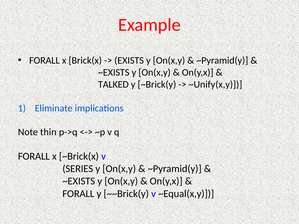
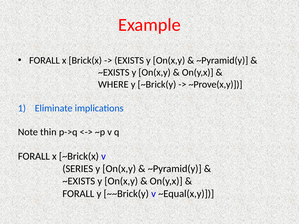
TALKED: TALKED -> WHERE (113, 84)
~Unify(x,y: ~Unify(x,y -> ~Prove(x,y (215, 84)
